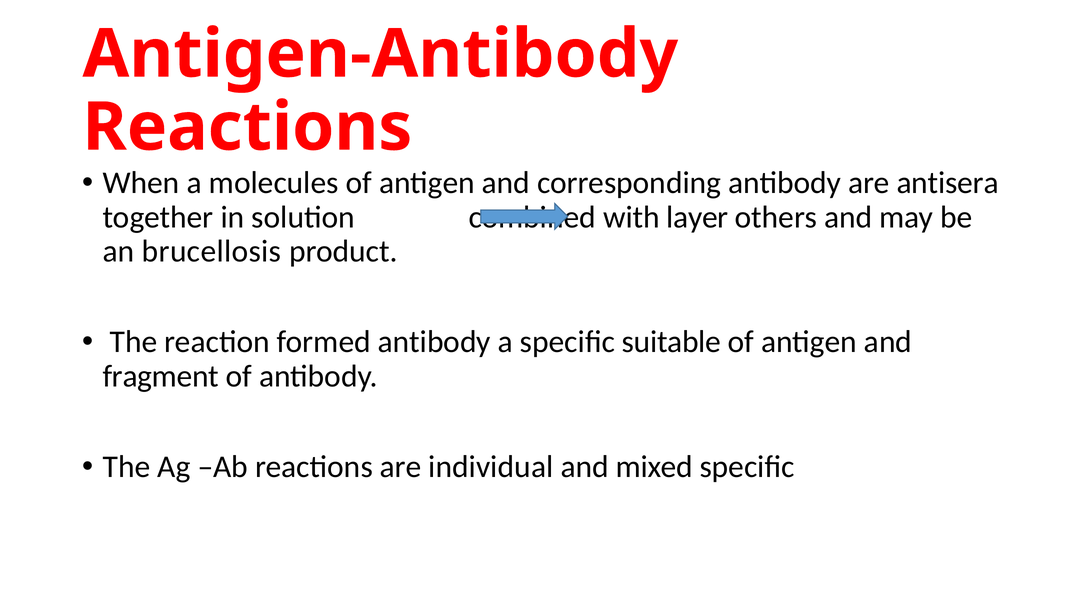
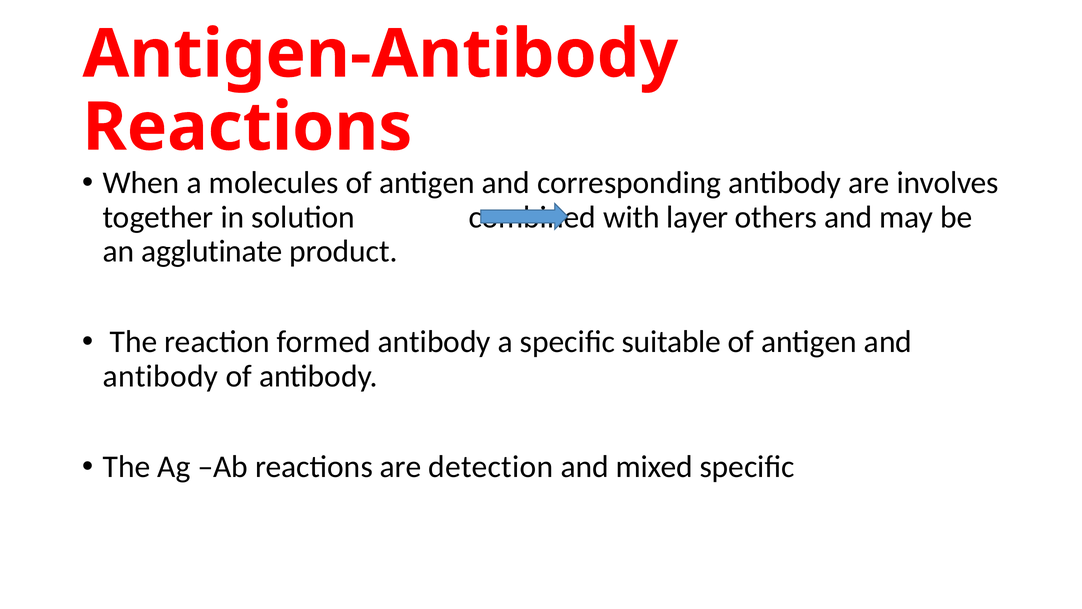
antisera: antisera -> involves (948, 183)
brucellosis: brucellosis -> agglutinate (212, 251)
fragment: fragment -> antibody (161, 376)
individual: individual -> detection (491, 467)
